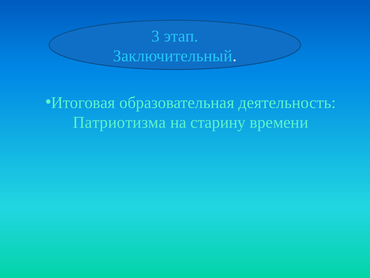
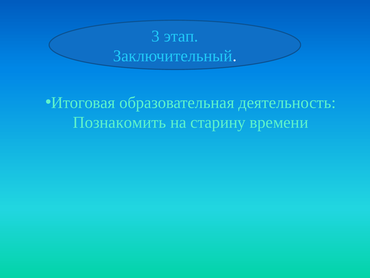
Патриотизма: Патриотизма -> Познакомить (120, 122)
